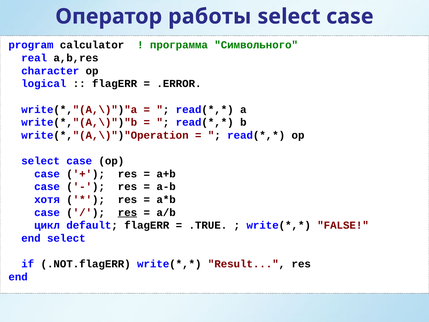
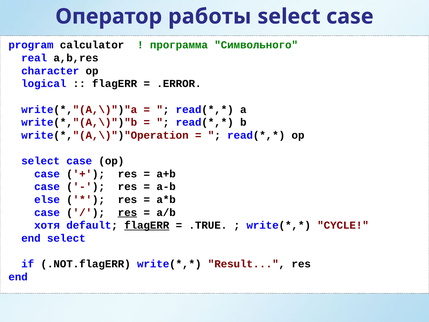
хотя: хотя -> else (47, 199)
цикл: цикл -> хотя (47, 225)
flagERR underline: none -> present (147, 225)
FALSE: FALSE -> CYCLE (343, 225)
